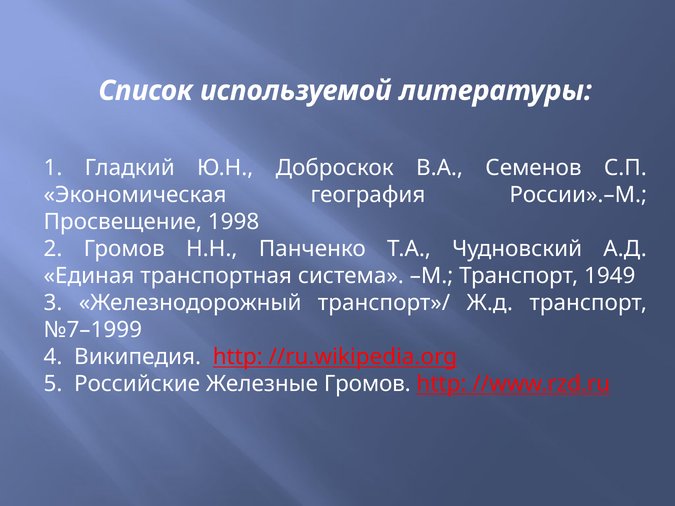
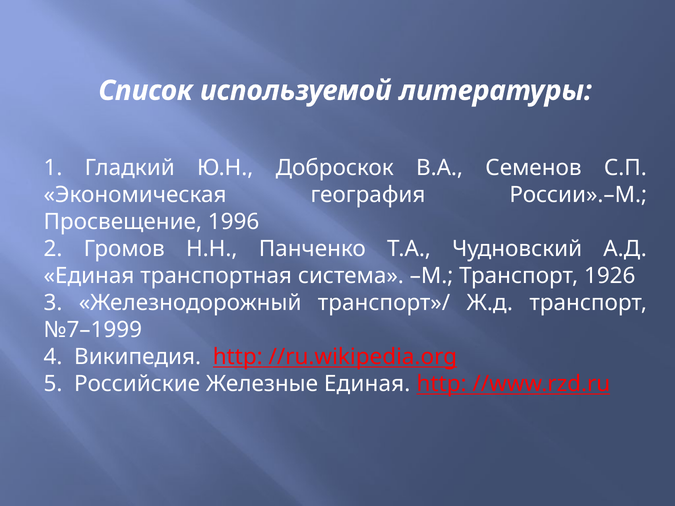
1998: 1998 -> 1996 (234, 222)
1949: 1949 -> 1926 (610, 276)
Железные Громов: Громов -> Единая (367, 384)
